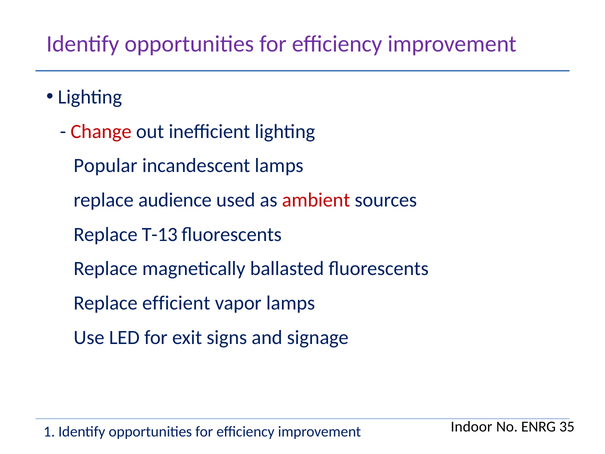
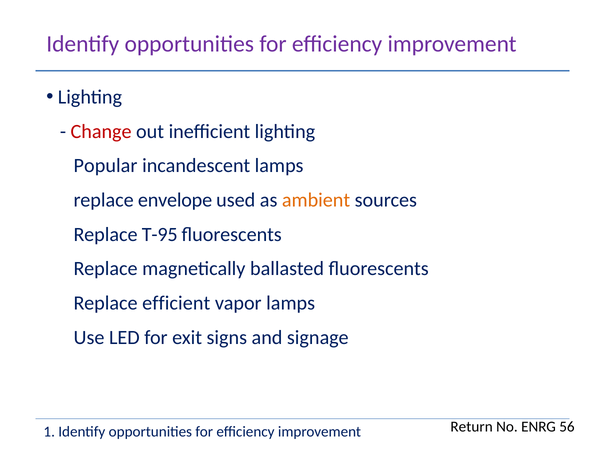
audience: audience -> envelope (175, 200)
ambient colour: red -> orange (316, 200)
T-13: T-13 -> T-95 (160, 234)
Indoor: Indoor -> Return (472, 427)
35: 35 -> 56 (567, 427)
